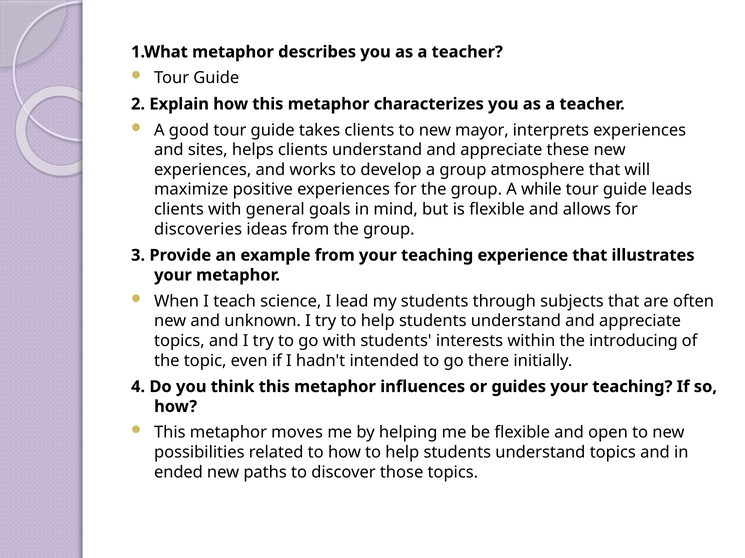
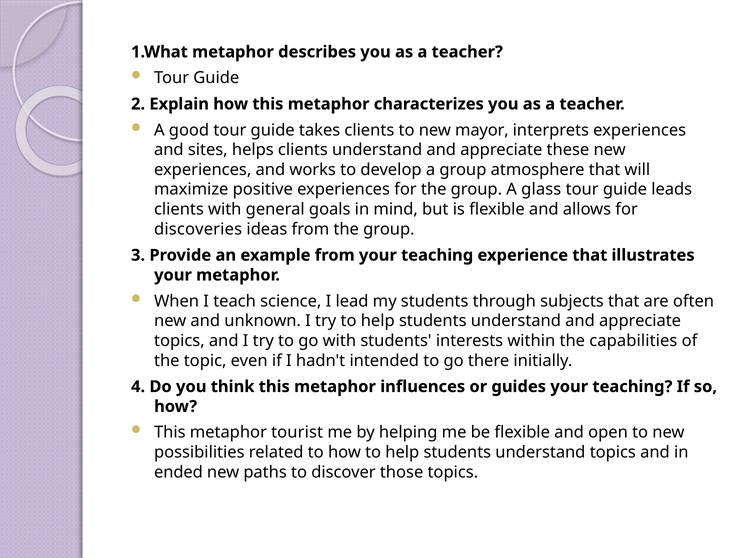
while: while -> glass (541, 190)
introducing: introducing -> capabilities (633, 341)
moves: moves -> tourist (297, 433)
